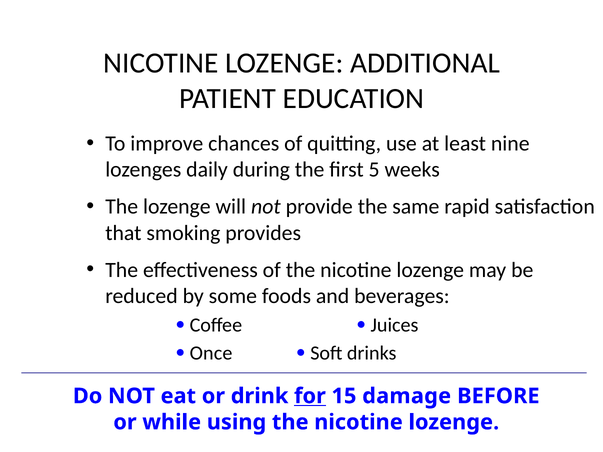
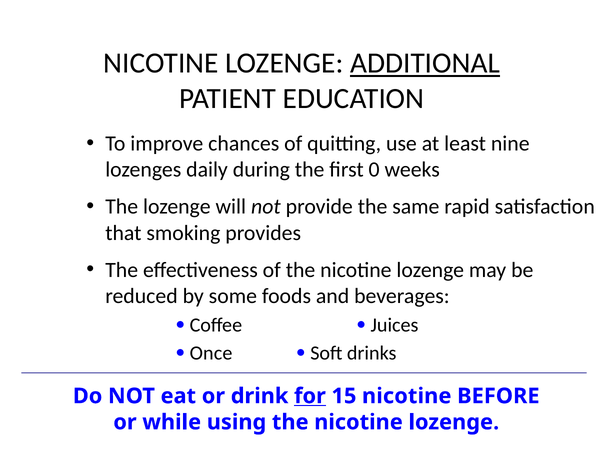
ADDITIONAL underline: none -> present (425, 63)
5: 5 -> 0 (374, 170)
15 damage: damage -> nicotine (407, 396)
